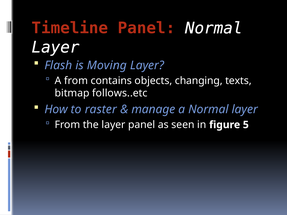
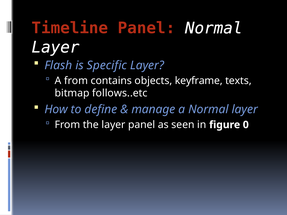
Moving: Moving -> Specific (107, 65)
changing: changing -> keyframe (199, 81)
raster: raster -> define (101, 110)
5: 5 -> 0 (246, 125)
